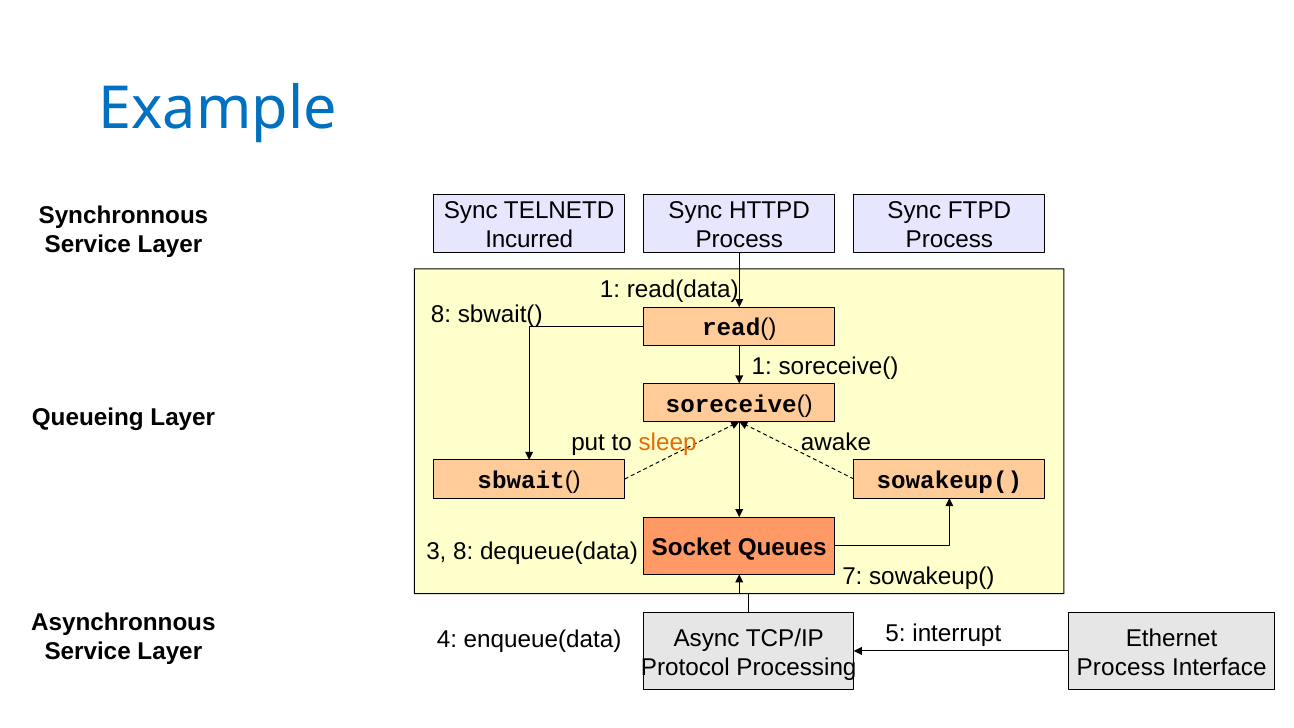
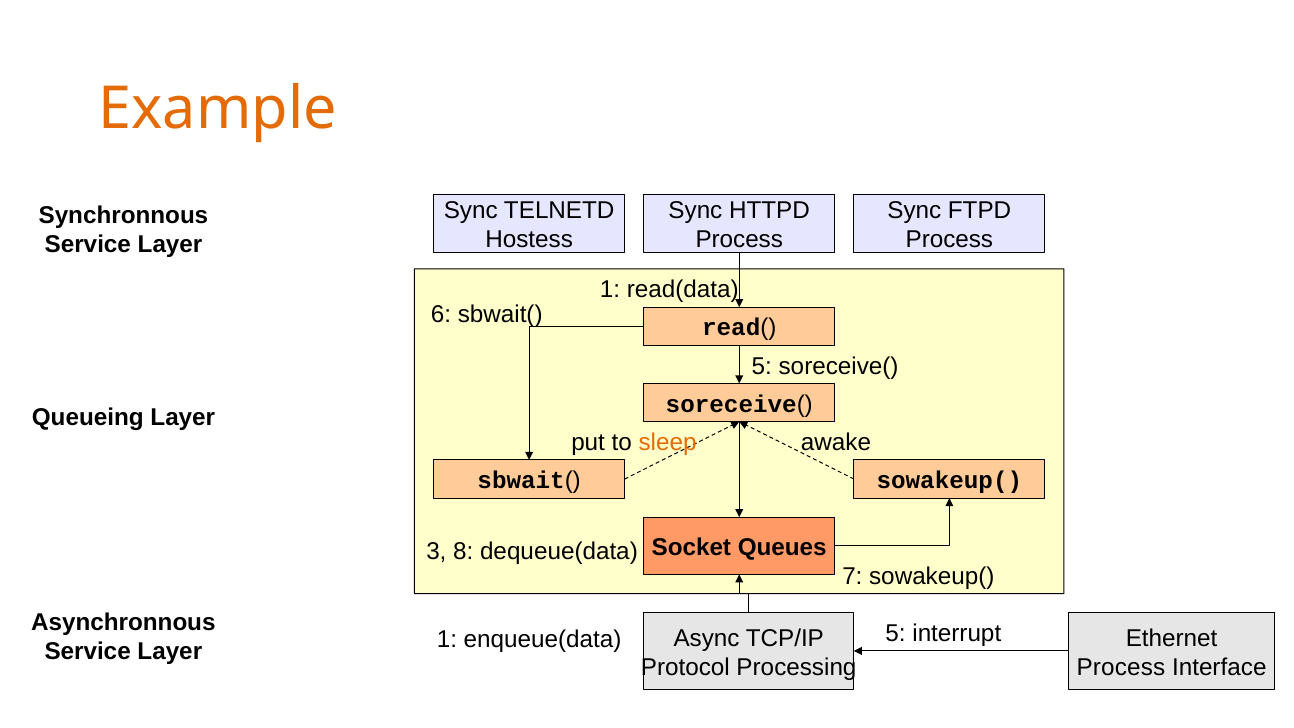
Example colour: blue -> orange (218, 109)
Incurred: Incurred -> Hostess (529, 240)
8: 8 -> 6 (441, 315)
1: 1 -> 5 (762, 366)
4: 4 -> 1 (447, 640)
